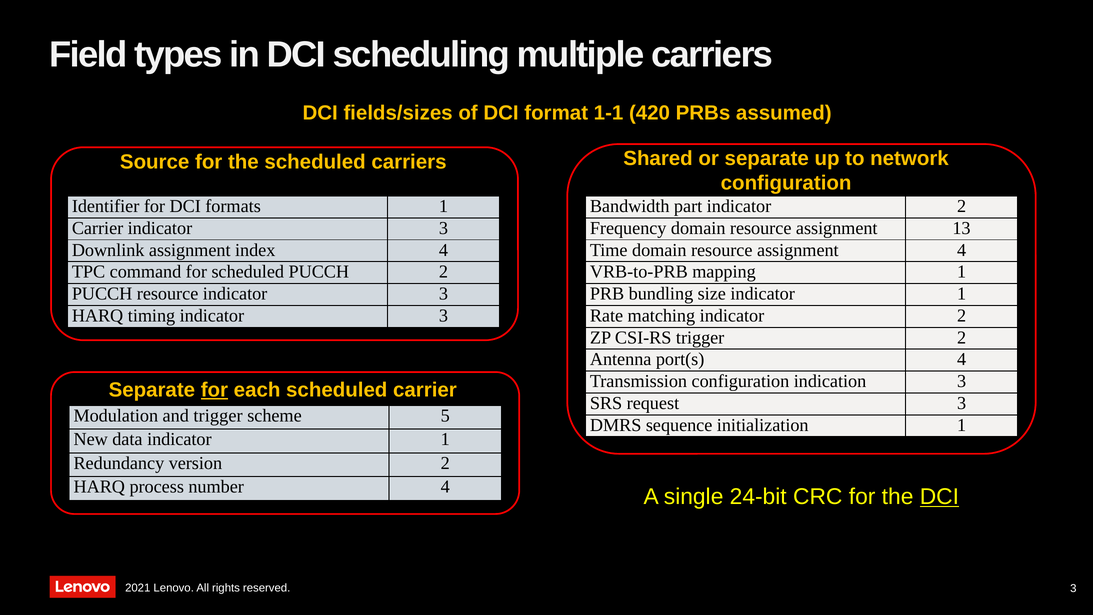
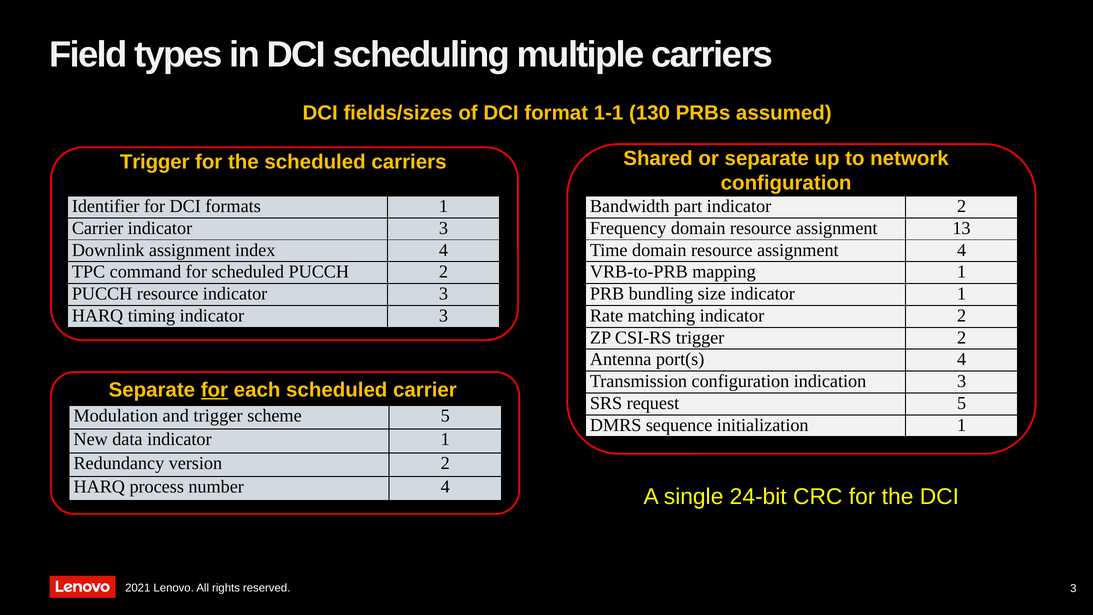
420: 420 -> 130 (650, 113)
Source: Source -> Trigger (155, 162)
request 3: 3 -> 5 (962, 403)
DCI underline: present -> none (939, 497)
